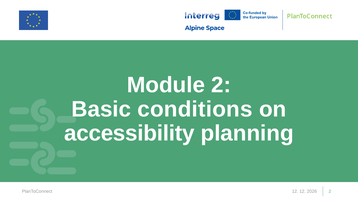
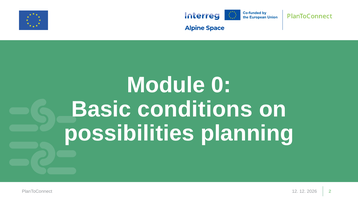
Module 2: 2 -> 0 (221, 85)
accessibility: accessibility -> possibilities (129, 134)
